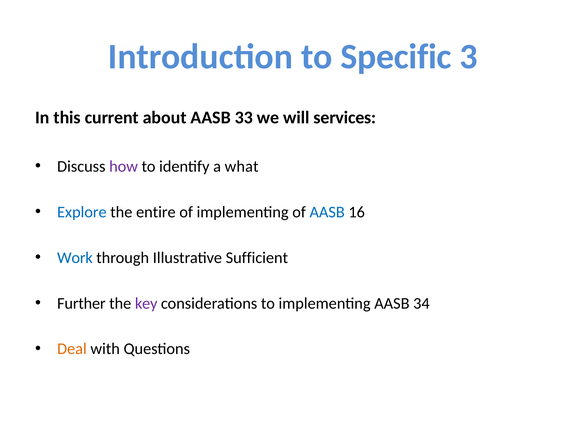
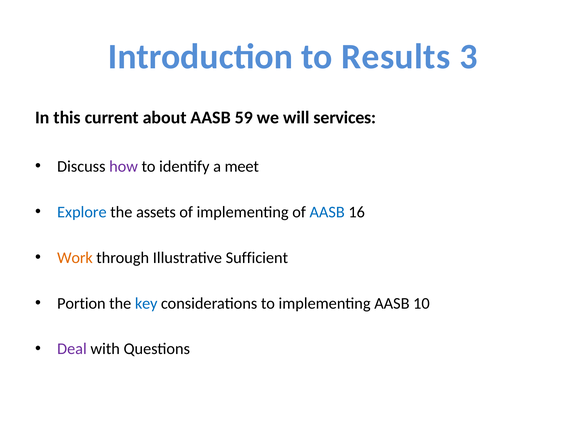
Specific: Specific -> Results (396, 57)
33: 33 -> 59 (244, 117)
what: what -> meet (242, 166)
entire: entire -> assets (156, 212)
Work colour: blue -> orange (75, 257)
Further: Further -> Portion (81, 303)
key colour: purple -> blue (146, 303)
34: 34 -> 10 (421, 303)
Deal colour: orange -> purple (72, 349)
